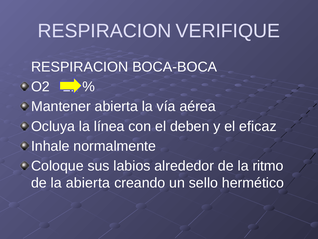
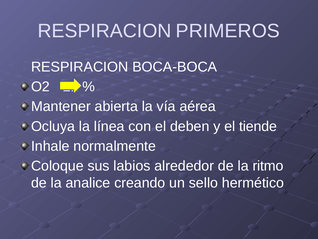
VERIFIQUE: VERIFIQUE -> PRIMEROS (228, 31)
eficaz: eficaz -> tiende (258, 126)
la abierta: abierta -> analice (88, 183)
